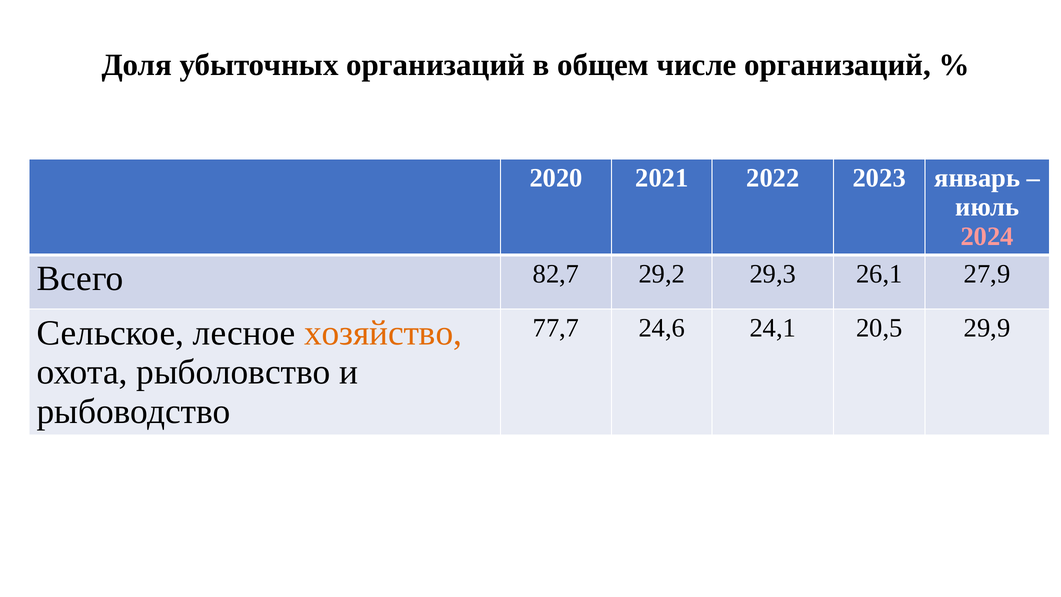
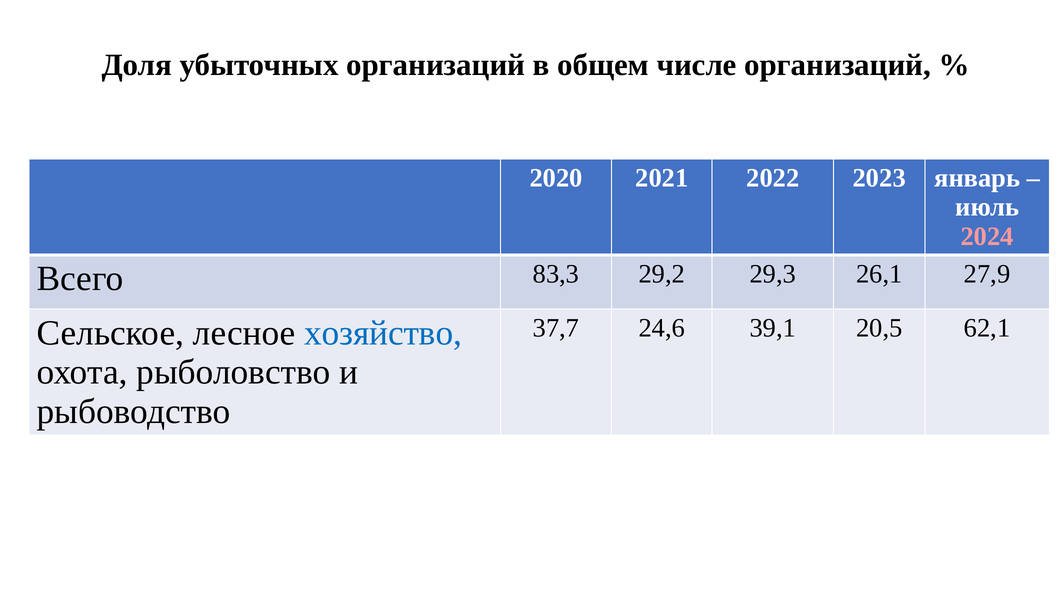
82,7: 82,7 -> 83,3 (556, 274)
77,7: 77,7 -> 37,7 (556, 328)
24,1: 24,1 -> 39,1 (773, 328)
29,9: 29,9 -> 62,1 (987, 328)
хозяйство colour: orange -> blue (383, 333)
